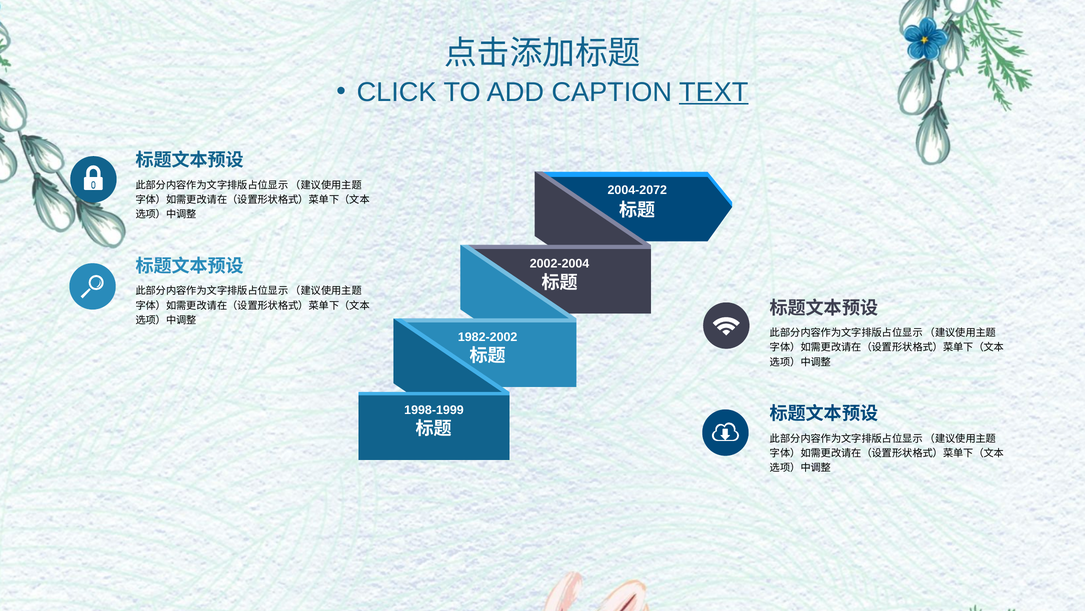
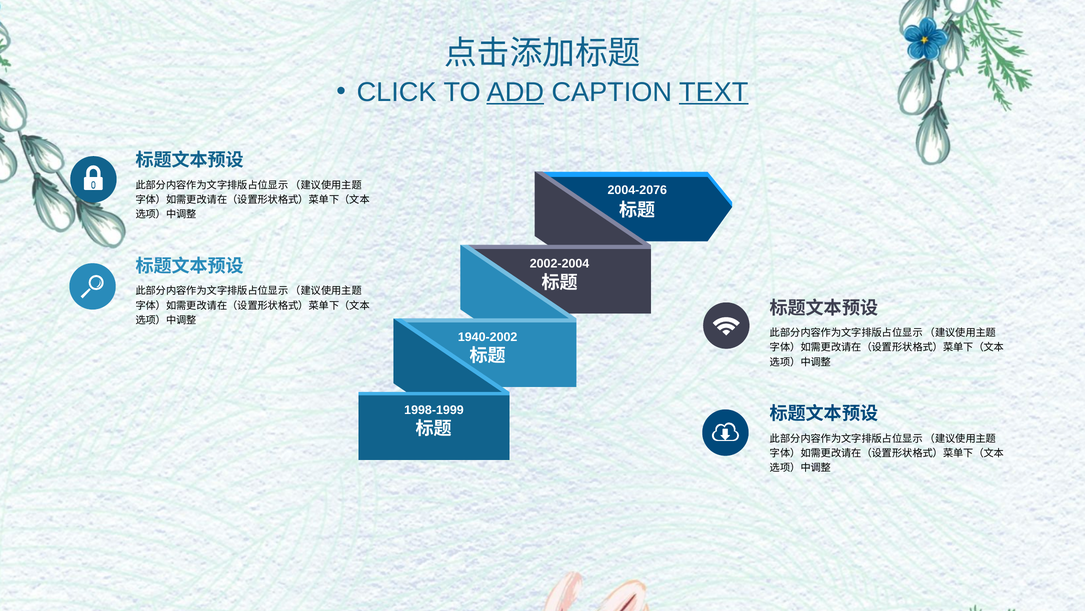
ADD underline: none -> present (515, 92)
2004-2072: 2004-2072 -> 2004-2076 (637, 190)
1982-2002: 1982-2002 -> 1940-2002 (488, 337)
